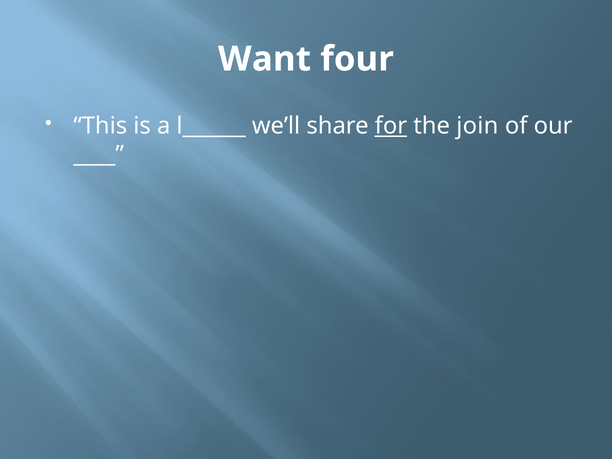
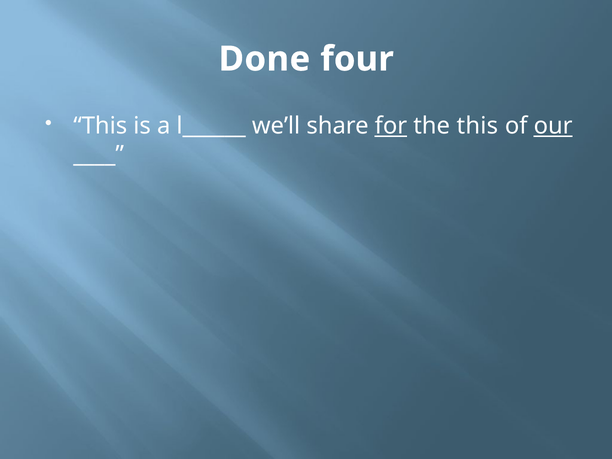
Want: Want -> Done (264, 59)
the join: join -> this (477, 126)
our underline: none -> present (553, 126)
